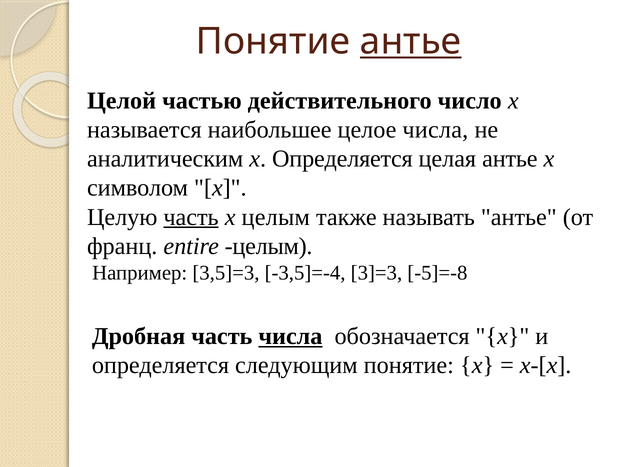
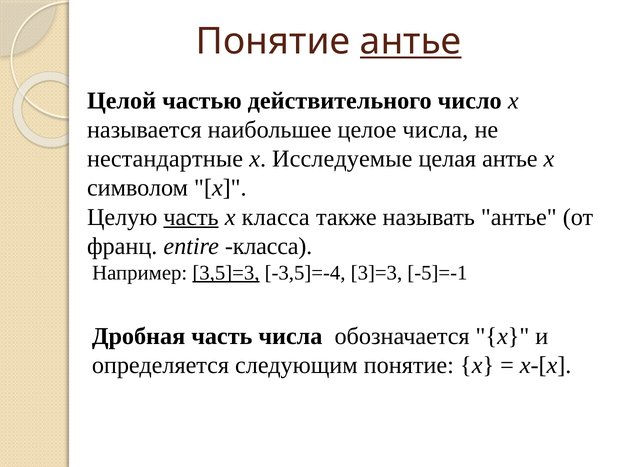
аналитическим: аналитическим -> нестандартные (165, 159)
x Определяется: Определяется -> Исследуемые (342, 159)
x целым: целым -> класса (276, 217)
entire целым: целым -> класса (269, 246)
3,5]=3 underline: none -> present (226, 273)
-5]=-8: -5]=-8 -> -5]=-1 (437, 273)
числа underline: present -> none (290, 336)
